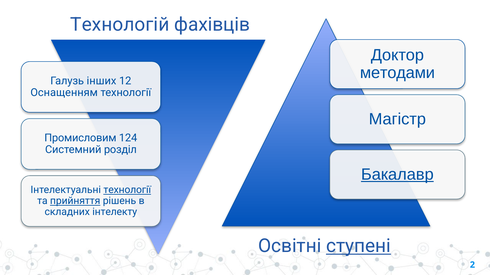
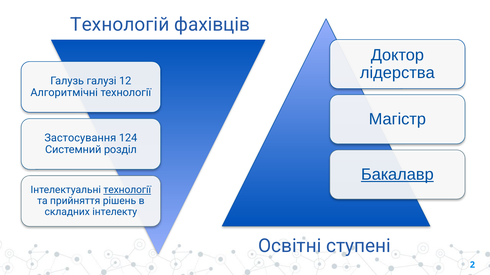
методами: методами -> лідерства (397, 73)
інших: інших -> галузі (102, 81)
Оснащенням: Оснащенням -> Алгоритмічні (64, 93)
Промисловим: Промисловим -> Застосування (80, 138)
прийняття underline: present -> none (75, 201)
ступені underline: present -> none (359, 247)
